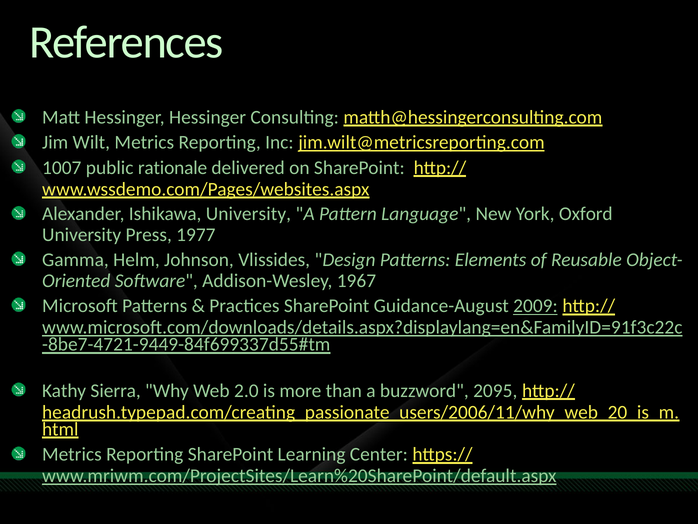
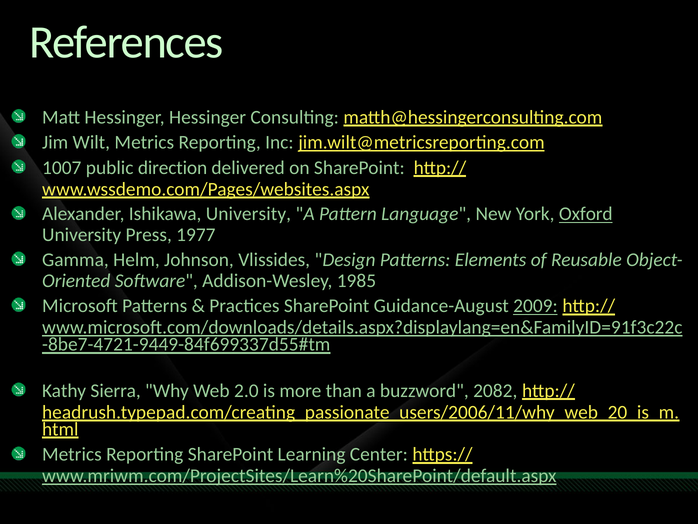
rationale: rationale -> direction (173, 168)
Oxford underline: none -> present (586, 214)
1967: 1967 -> 1985 (356, 281)
2095: 2095 -> 2082 (495, 390)
